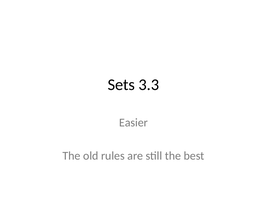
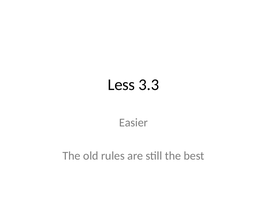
Sets: Sets -> Less (121, 85)
